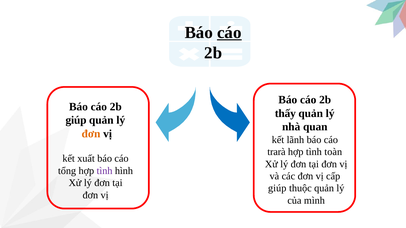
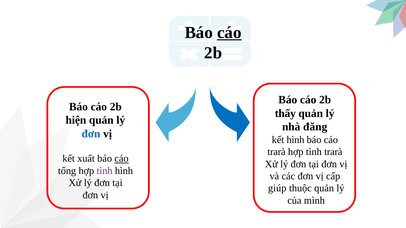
giúp: giúp -> hiện (76, 120)
quan: quan -> đăng (315, 127)
đơn colour: orange -> blue (91, 134)
kết lãnh: lãnh -> hình (295, 140)
tình toàn: toàn -> trarà (333, 152)
cáo underline: none -> present (122, 159)
